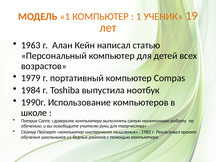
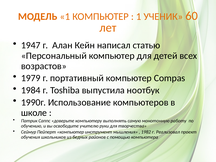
19: 19 -> 60 (192, 16)
1963: 1963 -> 1947 (31, 45)
